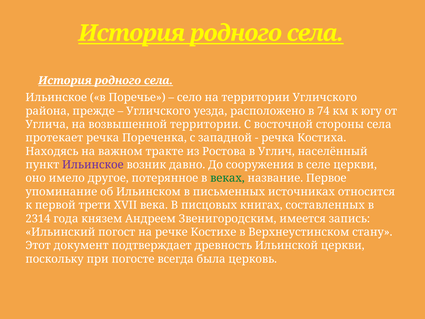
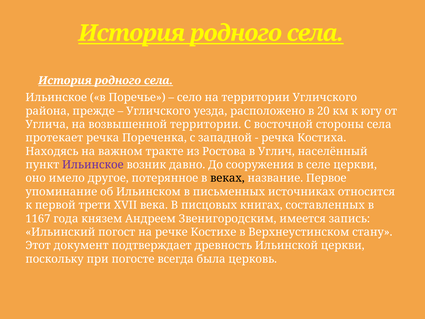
74: 74 -> 20 (323, 111)
веках colour: green -> black (227, 178)
2314: 2314 -> 1167 (38, 219)
